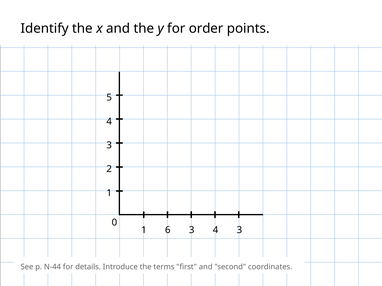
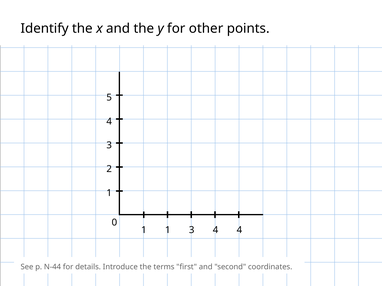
order: order -> other (206, 29)
1 6: 6 -> 1 (168, 230)
4 3: 3 -> 4 (239, 230)
